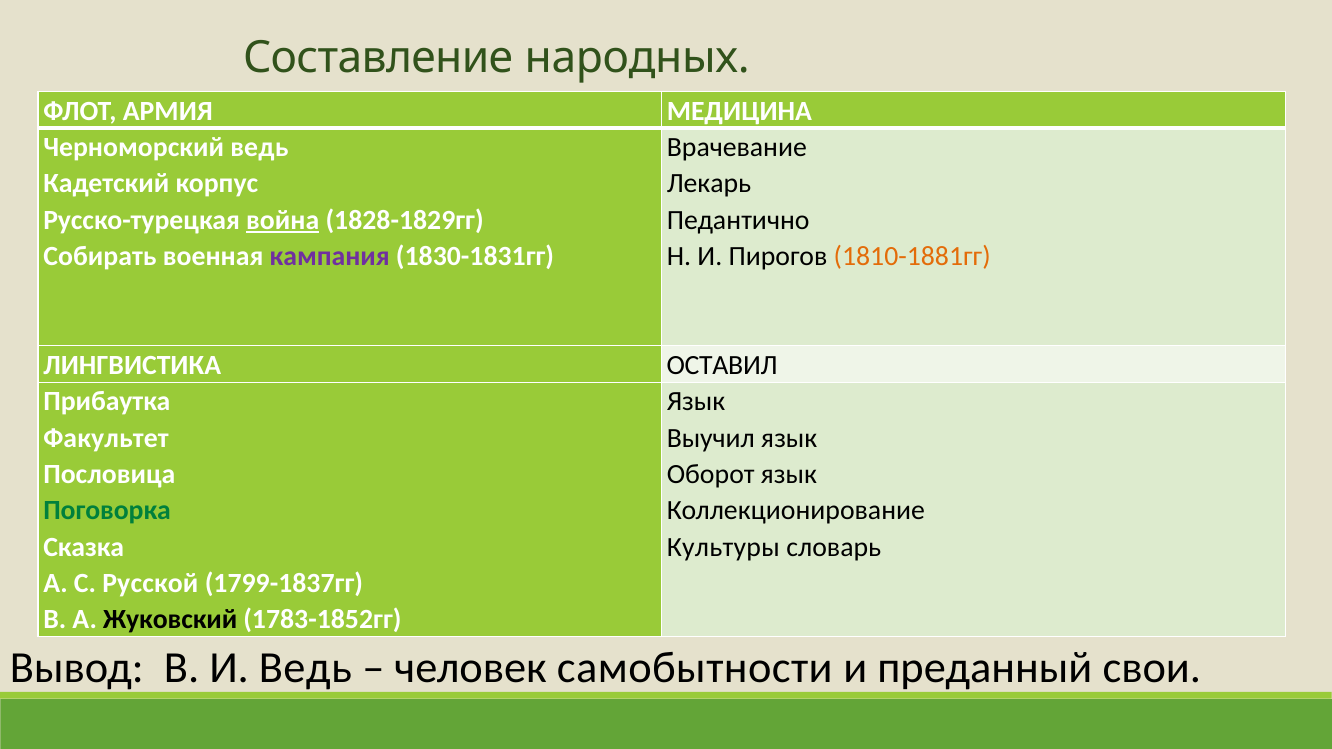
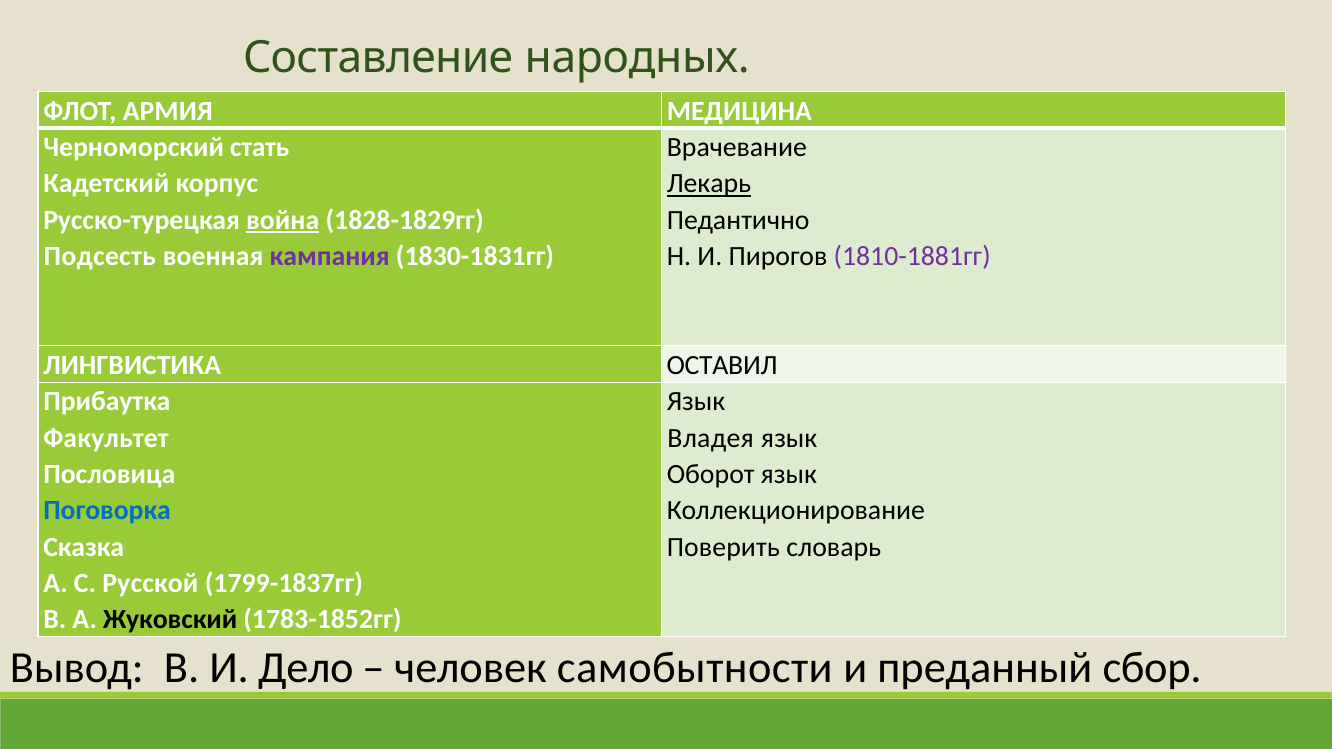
Черноморский ведь: ведь -> стать (260, 147)
Лекарь underline: none -> present (709, 184)
Собирать: Собирать -> Подсесть (100, 256)
1810-1881гг colour: orange -> purple (912, 256)
Выучил: Выучил -> Владея (711, 438)
Поговорка colour: green -> blue (107, 511)
Культуры: Культуры -> Поверить (723, 547)
И Ведь: Ведь -> Дело (306, 668)
свои: свои -> сбор (1152, 668)
